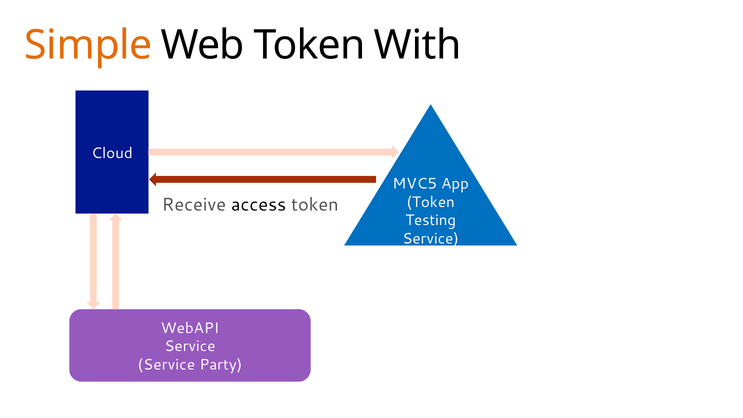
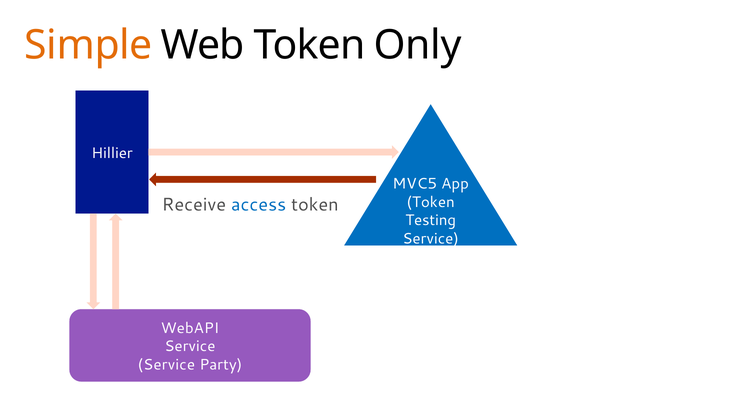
With: With -> Only (418, 45)
Cloud: Cloud -> Hillier (112, 153)
access colour: black -> blue (259, 205)
